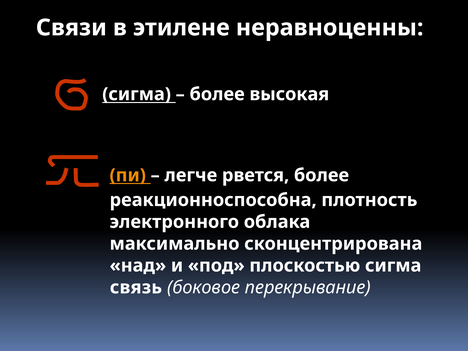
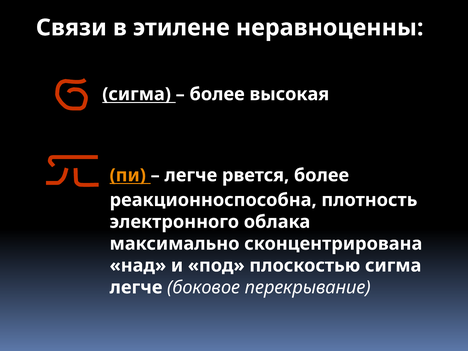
связь: связь -> легче (136, 287)
